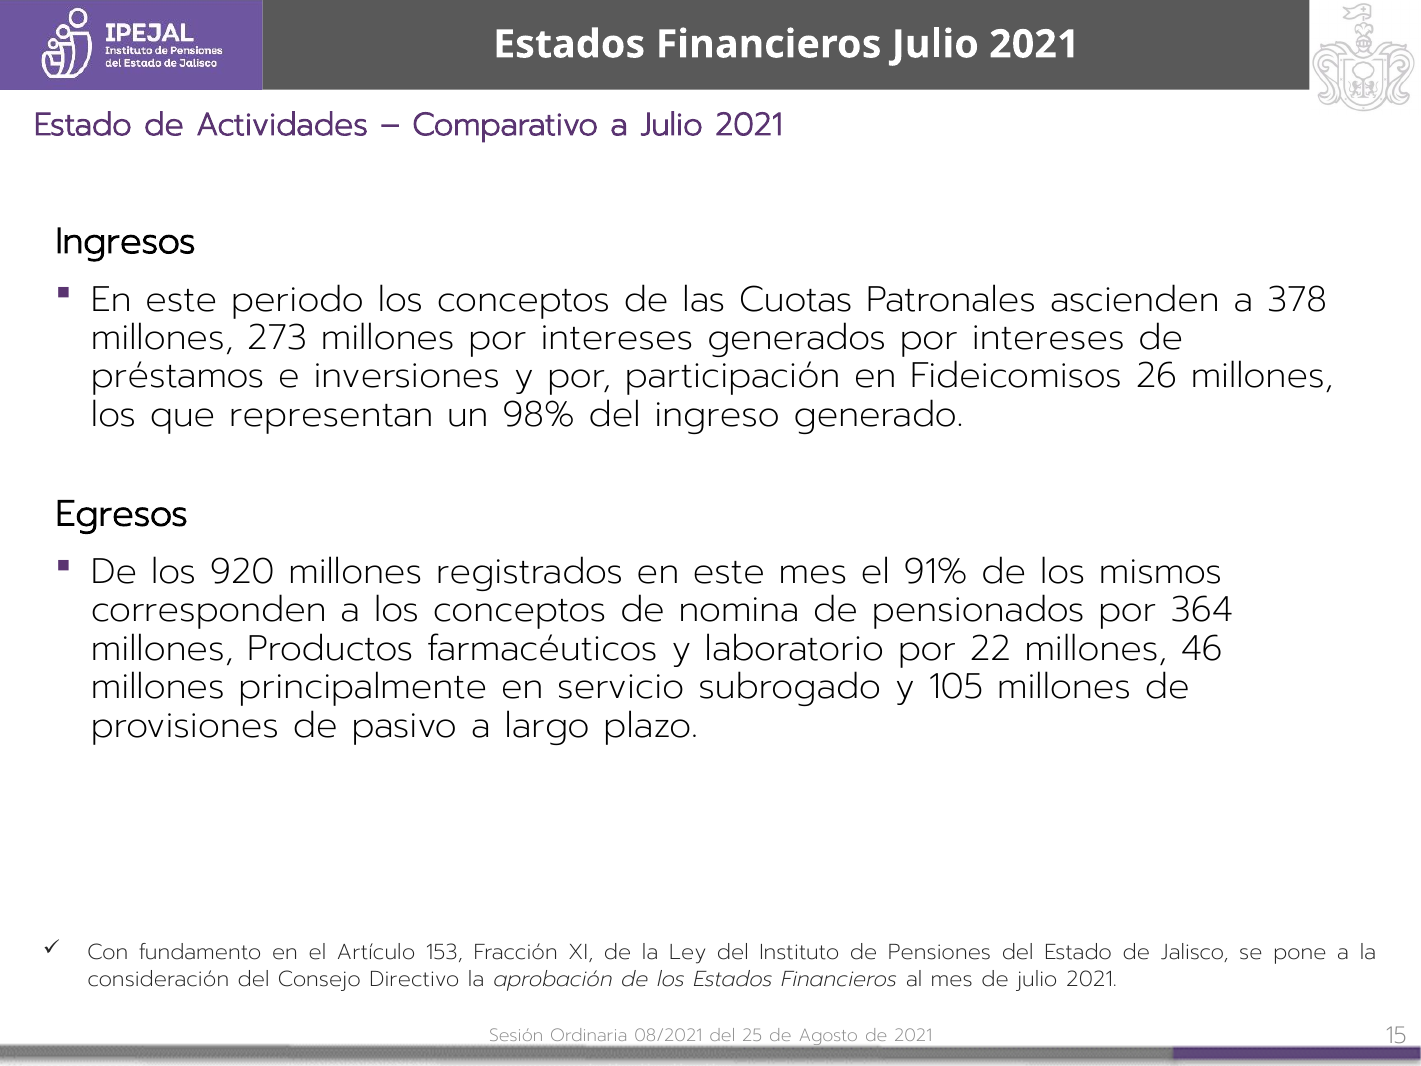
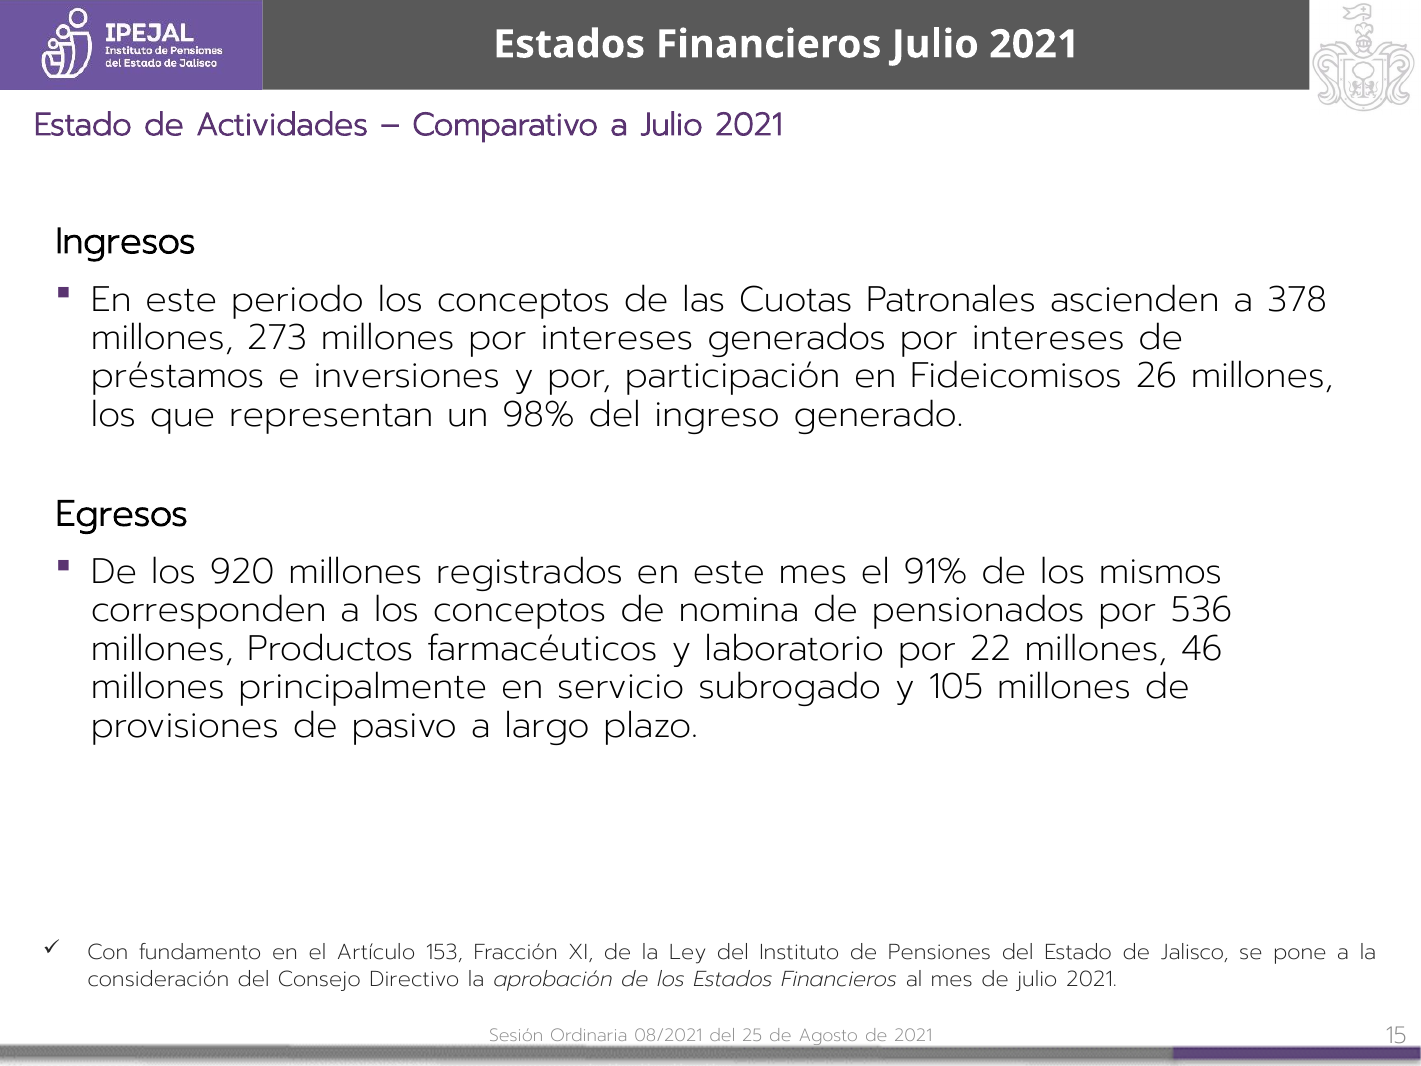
364: 364 -> 536 (1202, 610)
